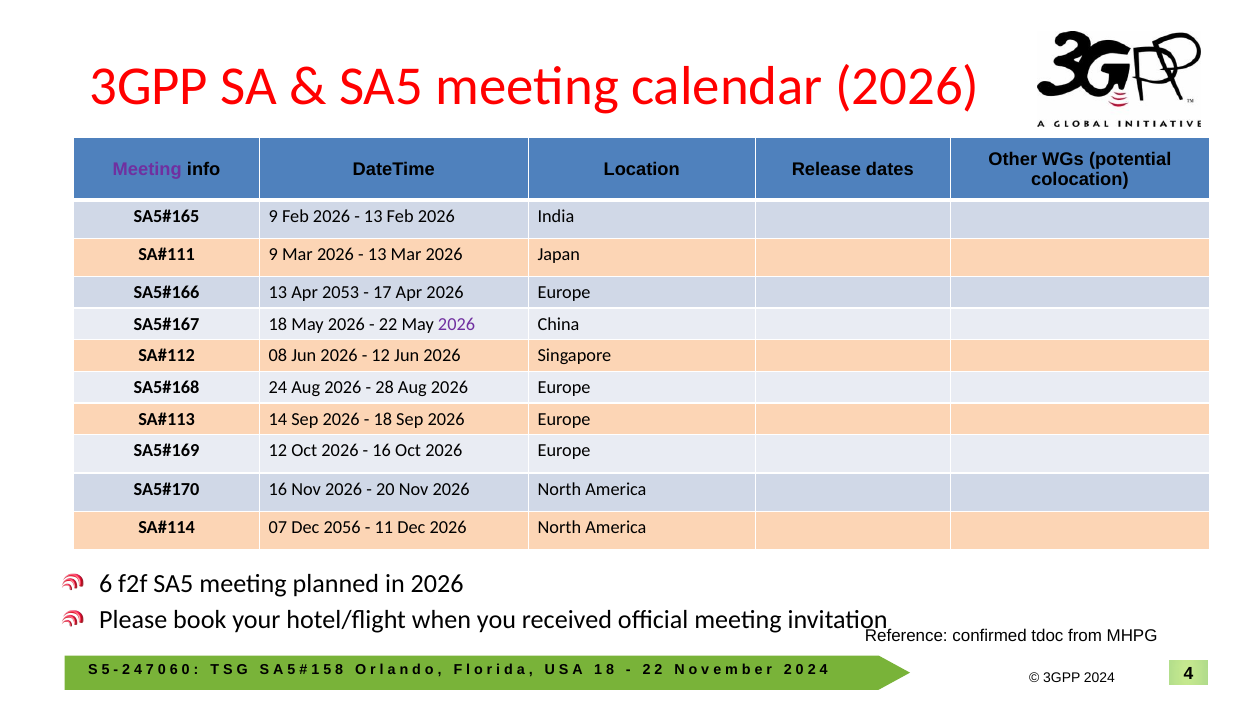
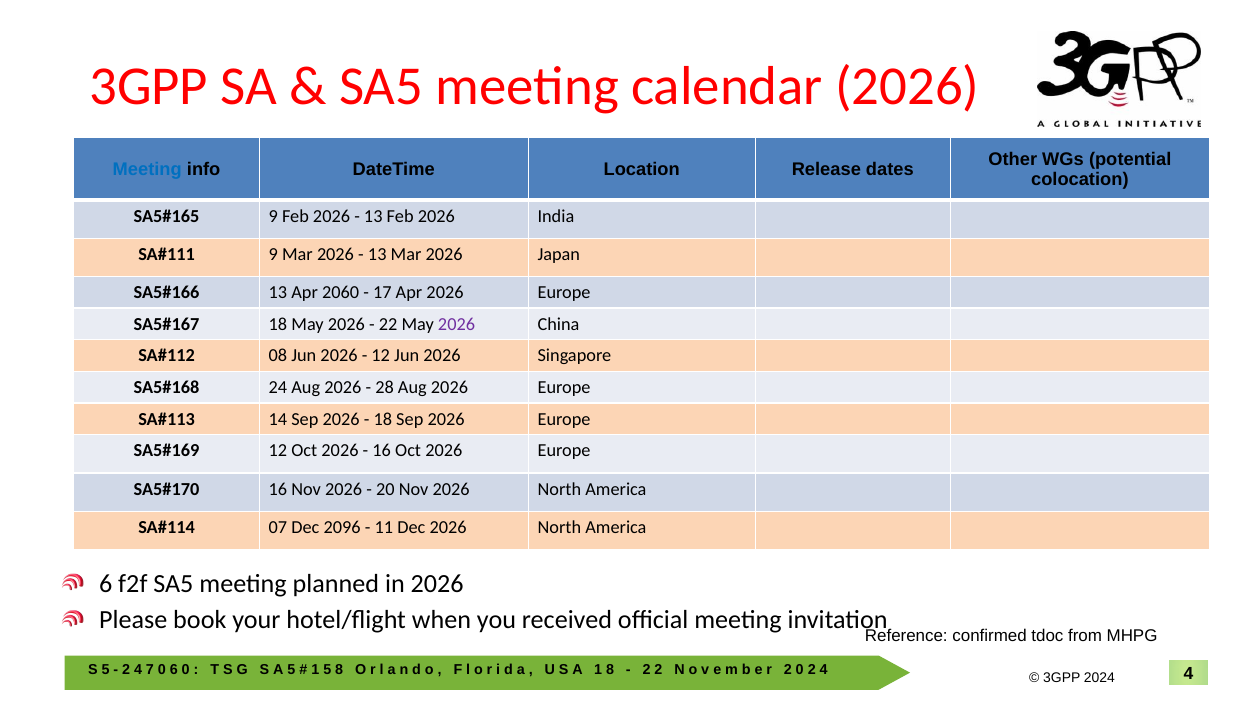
Meeting colour: purple -> blue (147, 170)
2053: 2053 -> 2060 (341, 292)
2056: 2056 -> 2096 (342, 527)
